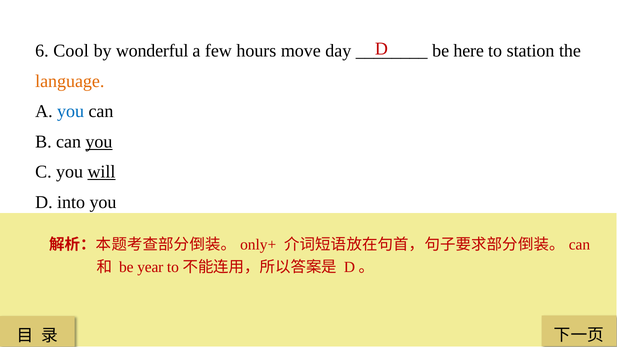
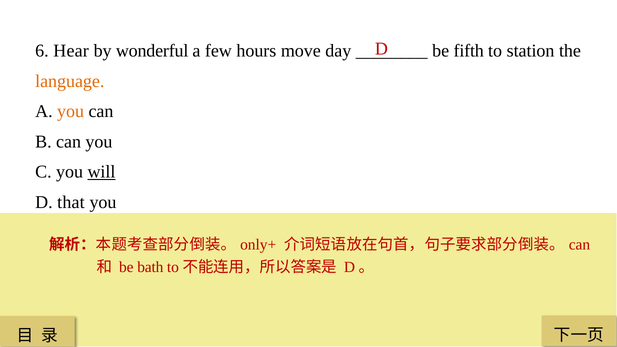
Cool: Cool -> Hear (71, 51)
here: here -> fifth (469, 51)
you colour: blue -> orange (71, 111)
you underline: present -> none (99, 142)
into: into -> that (71, 202)
year: year -> bath (150, 267)
